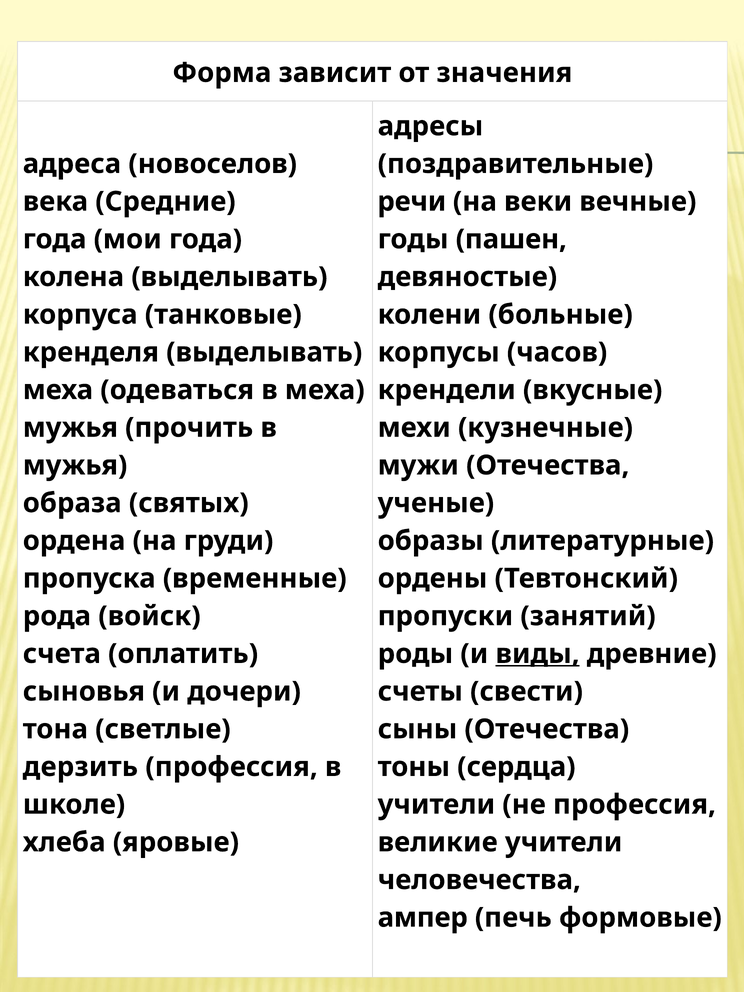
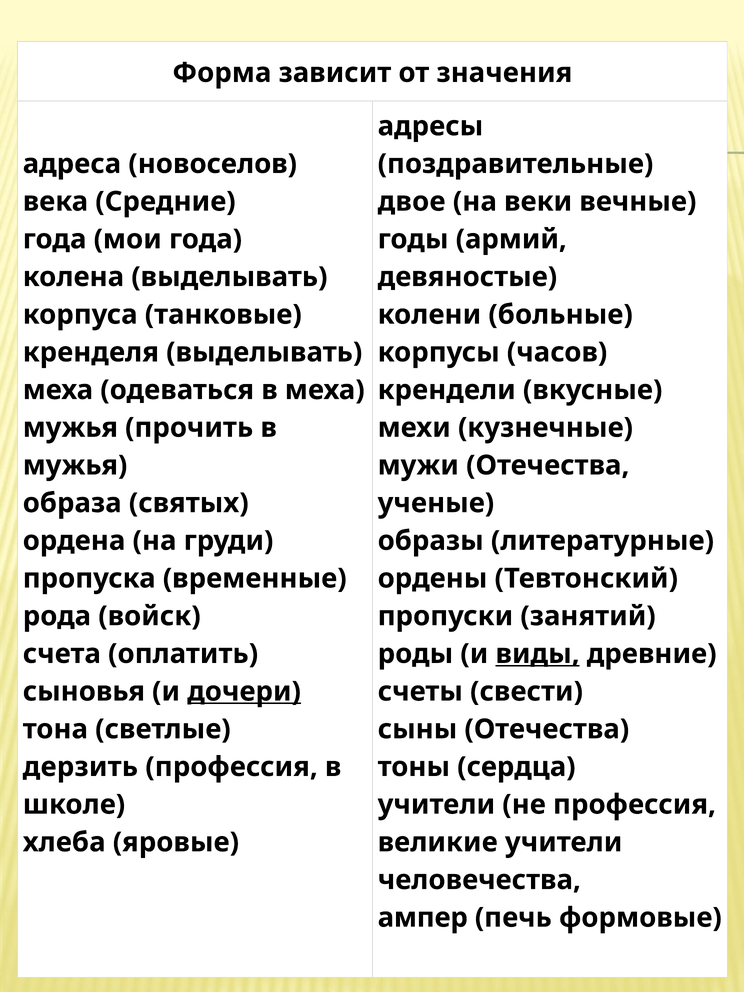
речи: речи -> двое (412, 202)
пашен: пашен -> армий (511, 239)
дочери underline: none -> present (244, 692)
